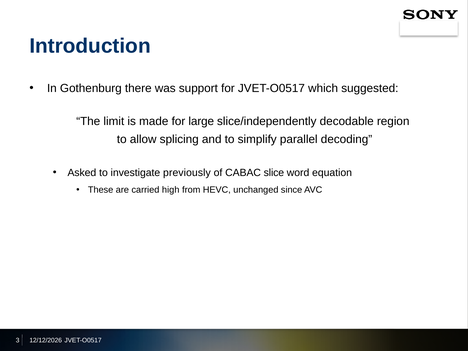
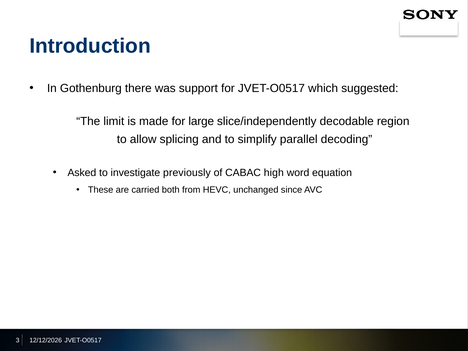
slice: slice -> high (274, 173)
high: high -> both (171, 190)
